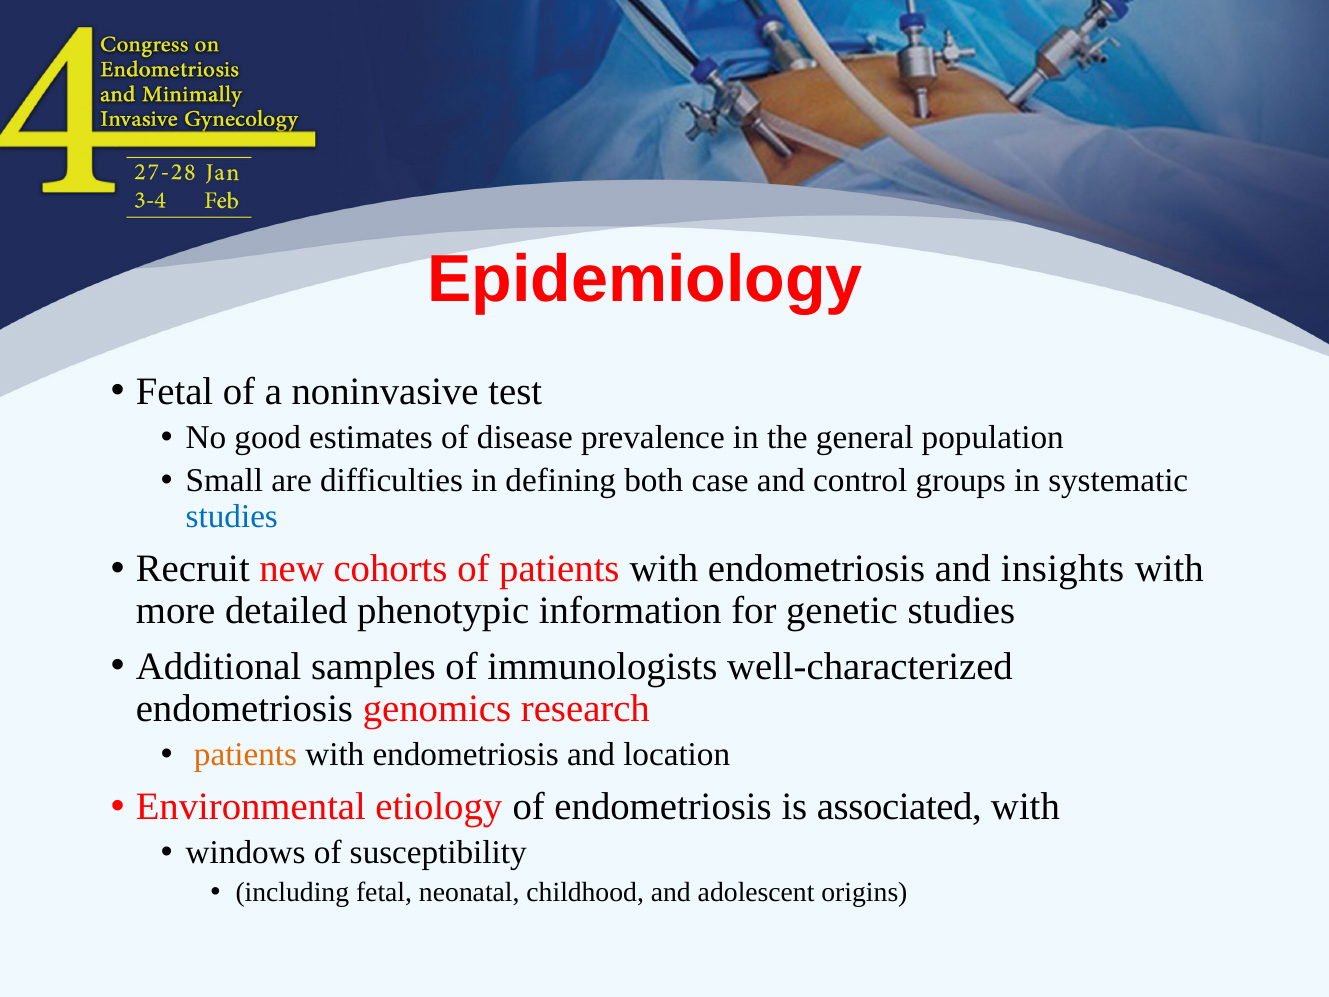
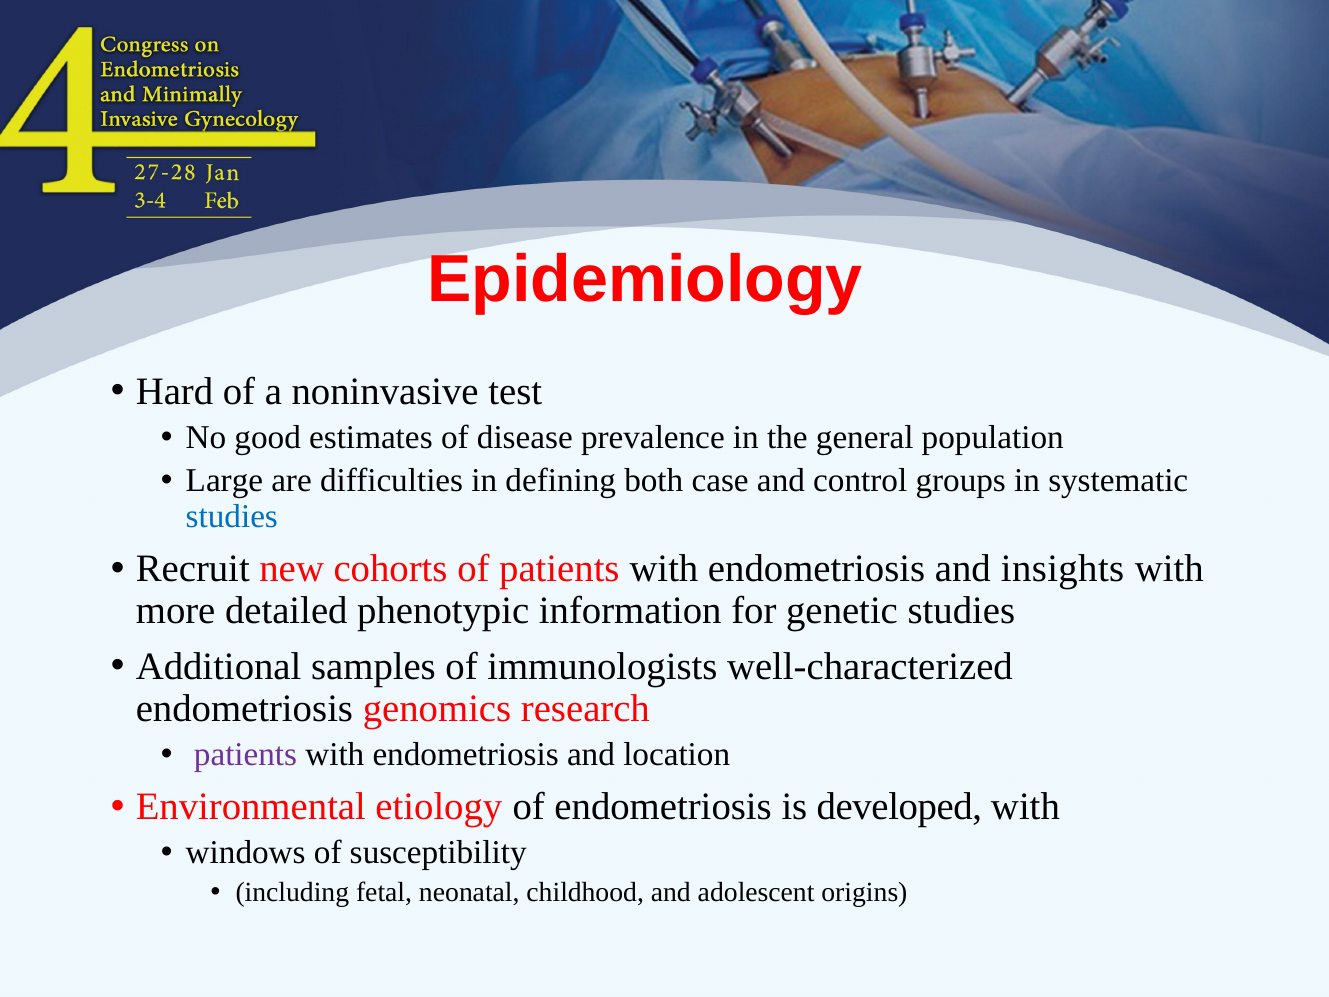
Fetal: Fetal -> Hard (175, 392)
Small: Small -> Large (224, 480)
patients colour: orange -> purple (246, 754)
associated: associated -> developed (899, 807)
